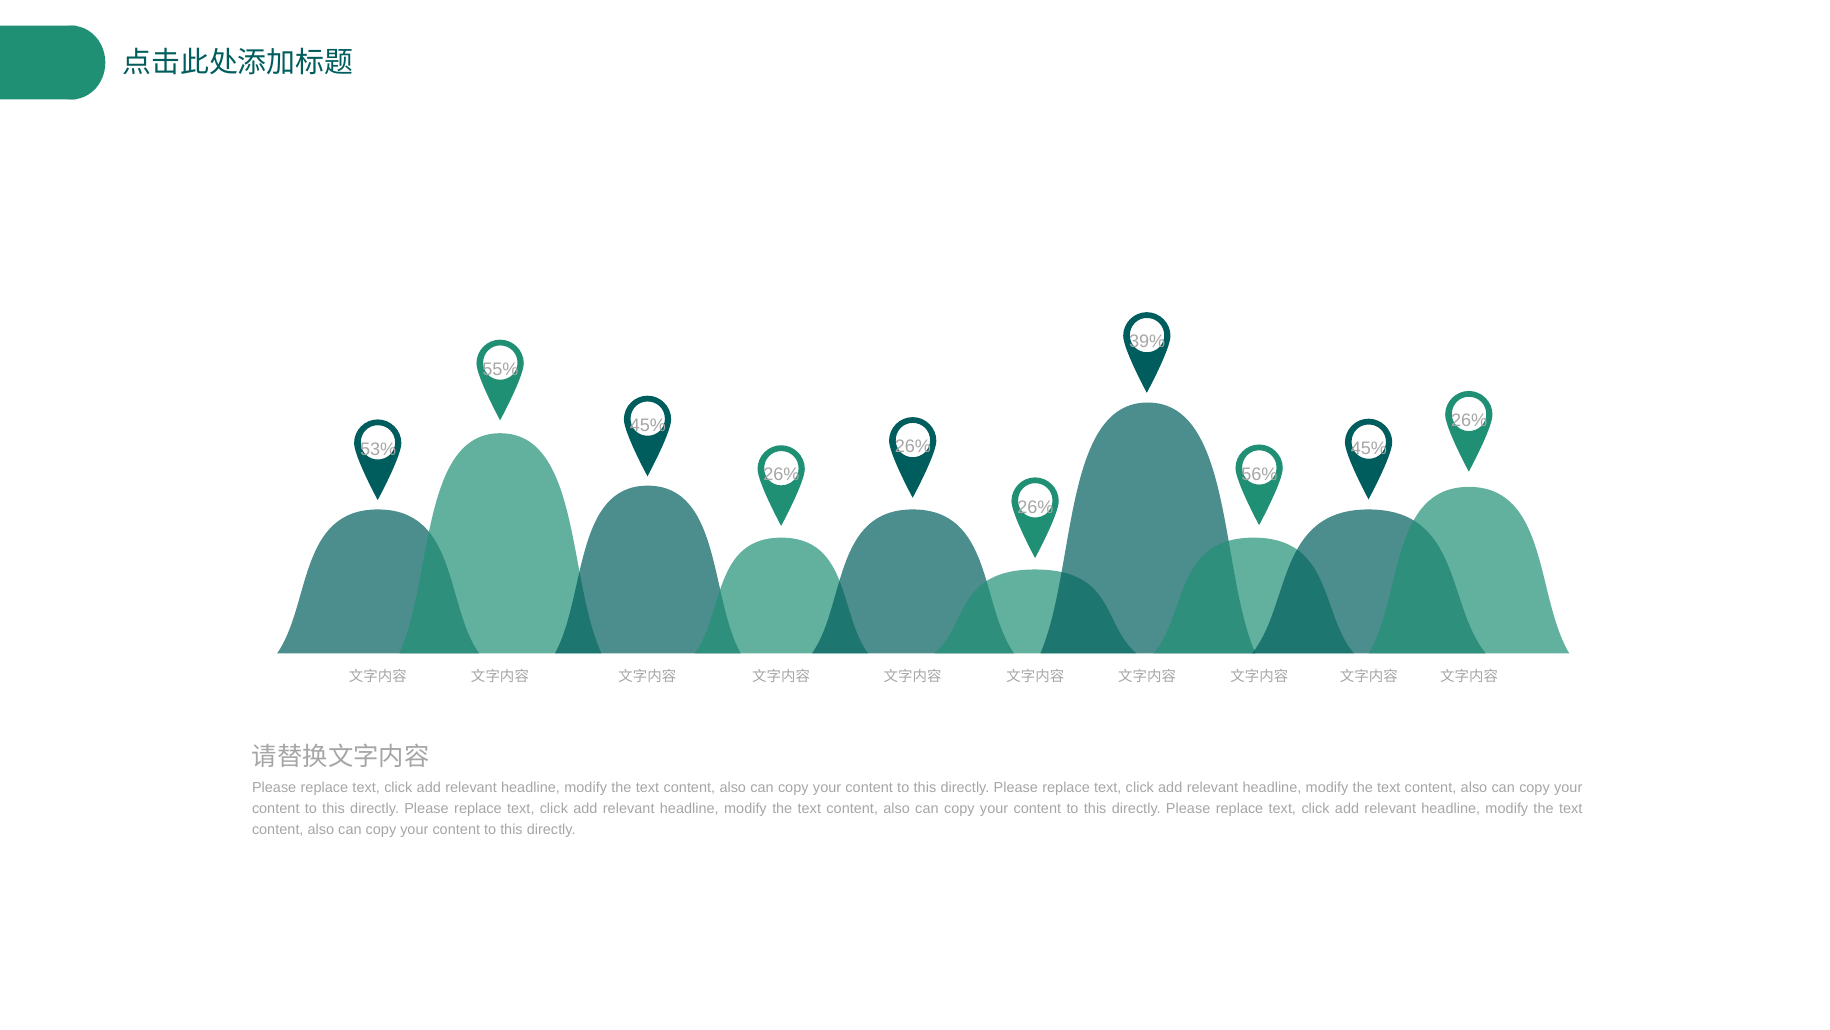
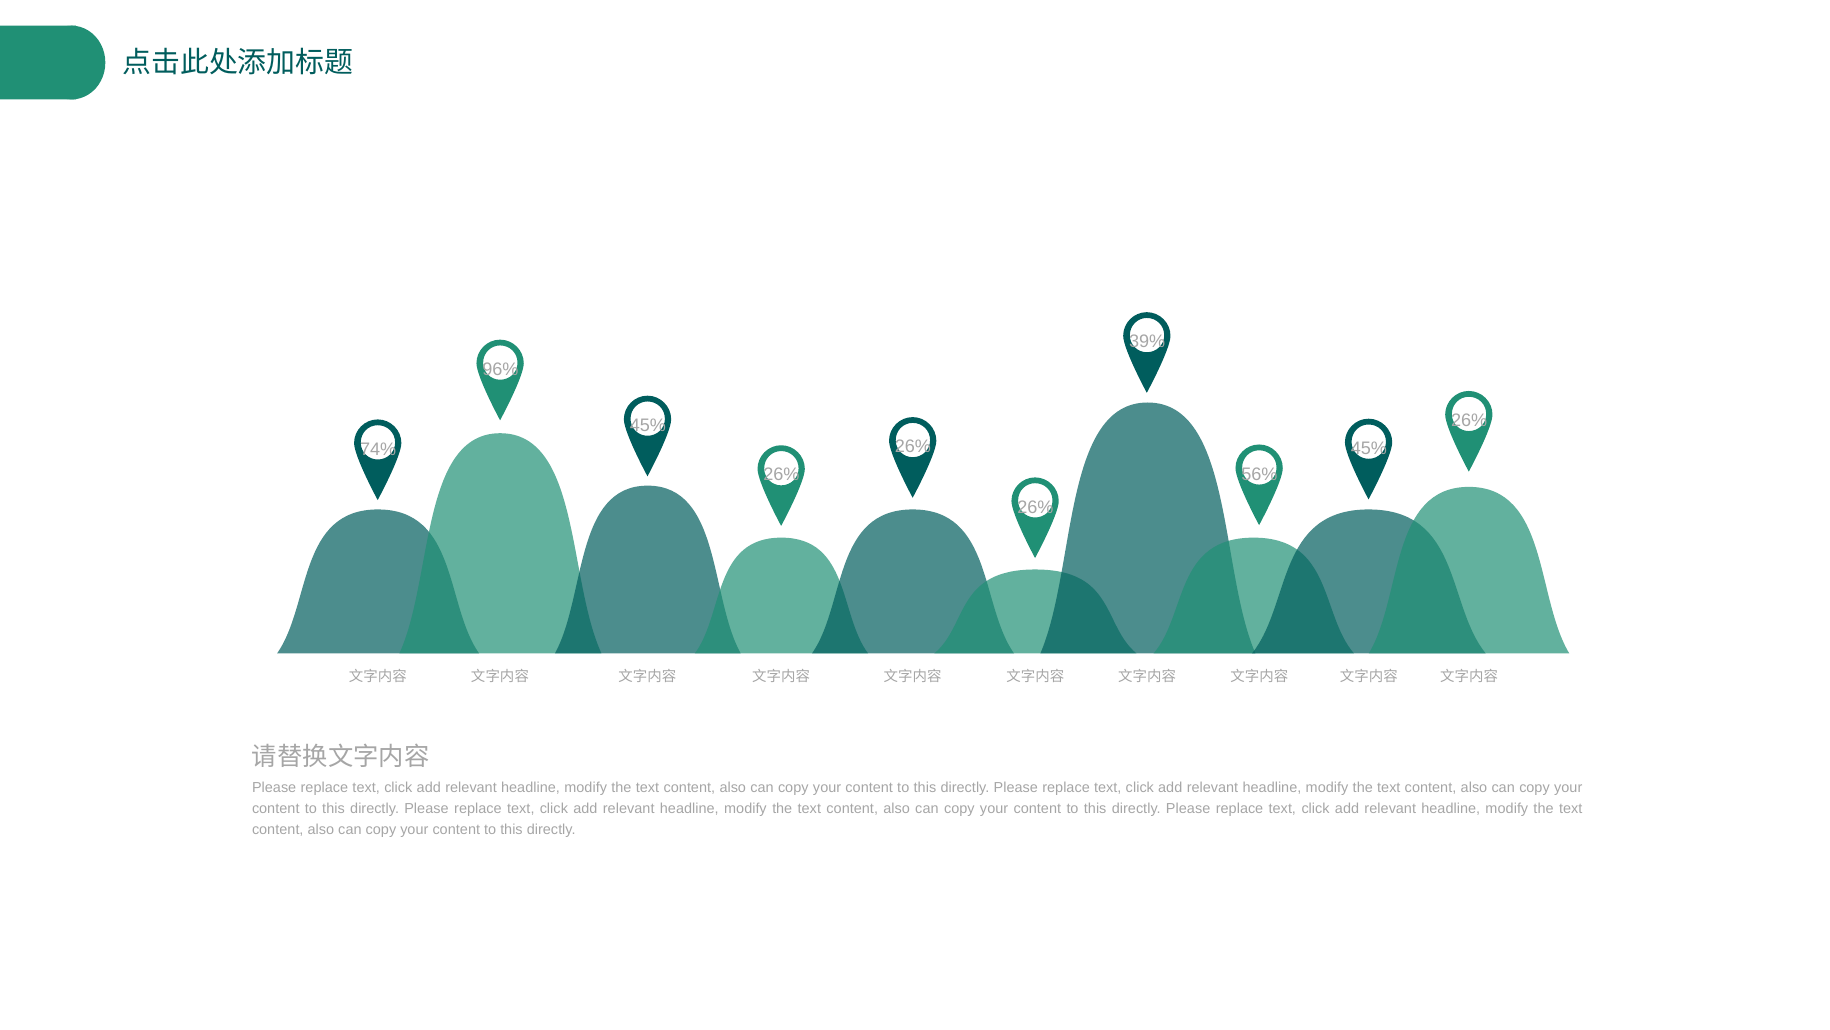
55%: 55% -> 96% (500, 369)
53%: 53% -> 74% (378, 449)
